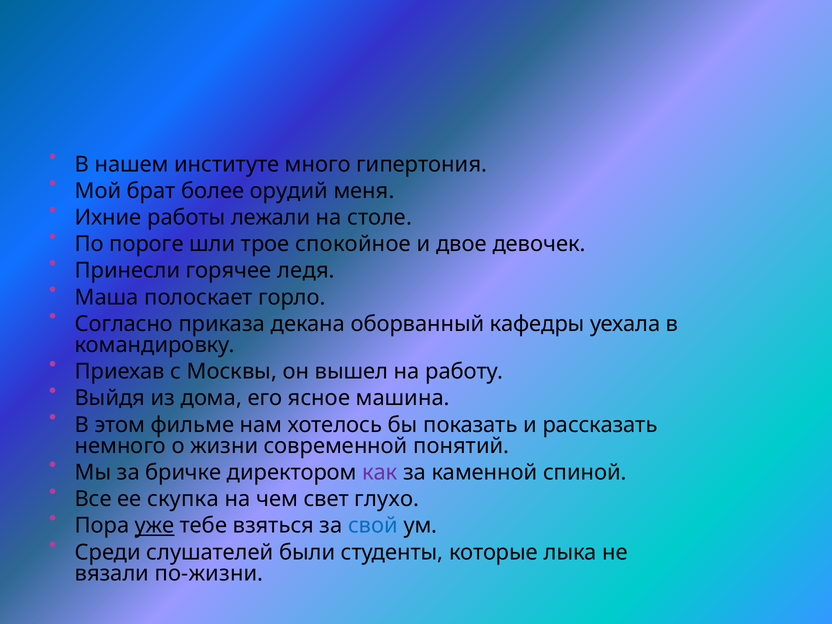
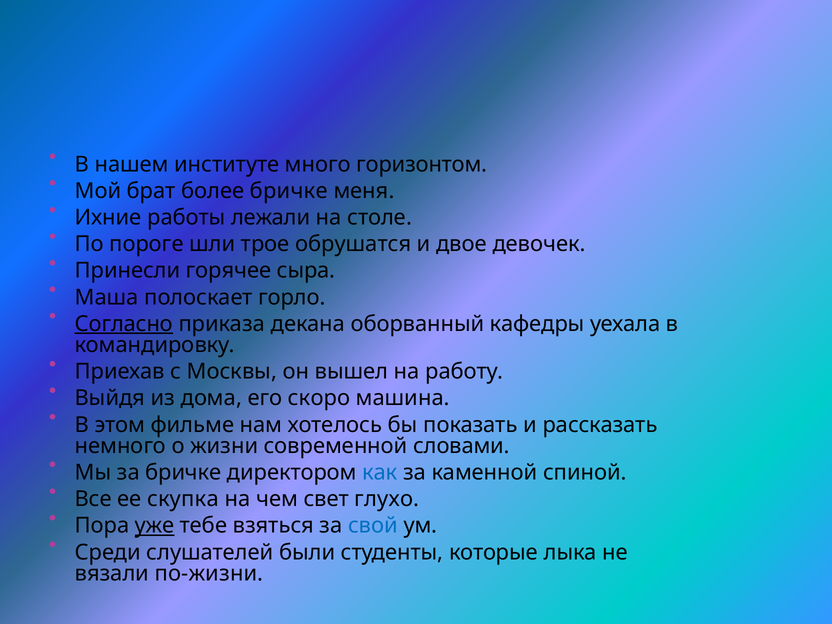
гипертония: гипертония -> горизонтом (422, 164)
более орудий: орудий -> бричке (289, 191)
спокойное: спокойное -> обрушатся (353, 244)
ледя: ледя -> сыра (306, 271)
Согласно underline: none -> present (124, 324)
ясное: ясное -> скоро (319, 398)
понятий: понятий -> словами (461, 446)
как colour: purple -> blue (380, 472)
